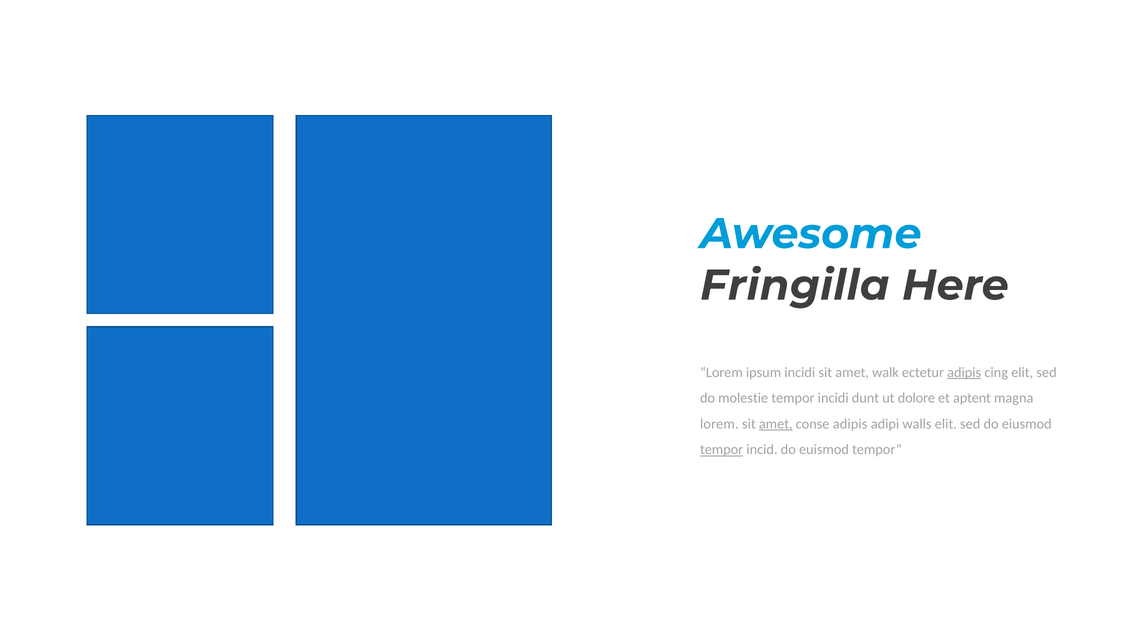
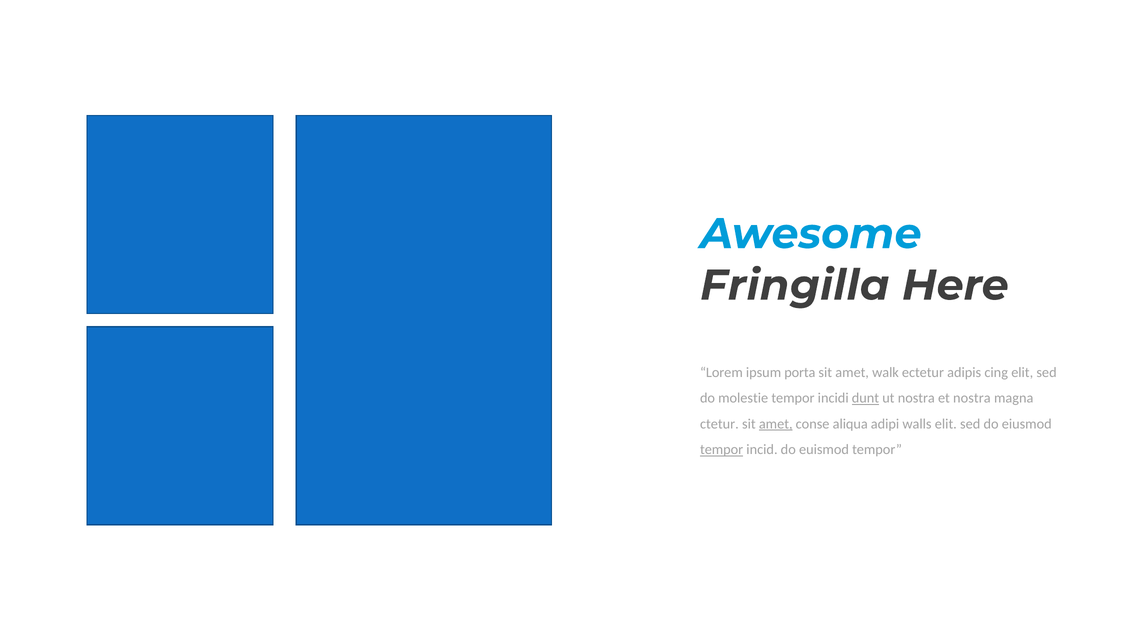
ipsum incidi: incidi -> porta (800, 372)
adipis underline: present -> none (964, 372)
dunt underline: none -> present (865, 398)
ut dolore: dolore -> nostra (916, 398)
et aptent: aptent -> nostra (972, 398)
lorem: lorem -> ctetur (719, 424)
conse adipis: adipis -> aliqua (850, 424)
